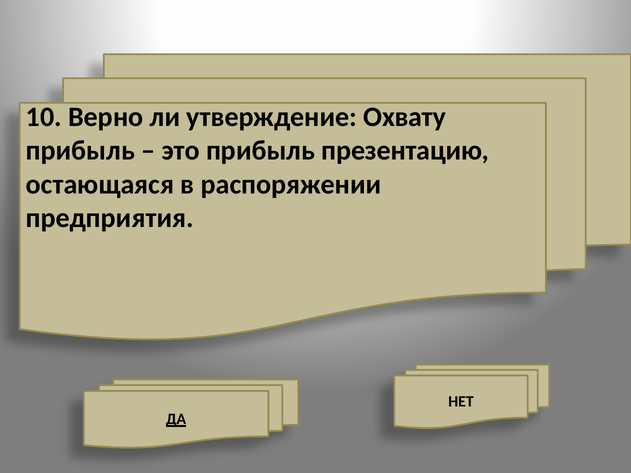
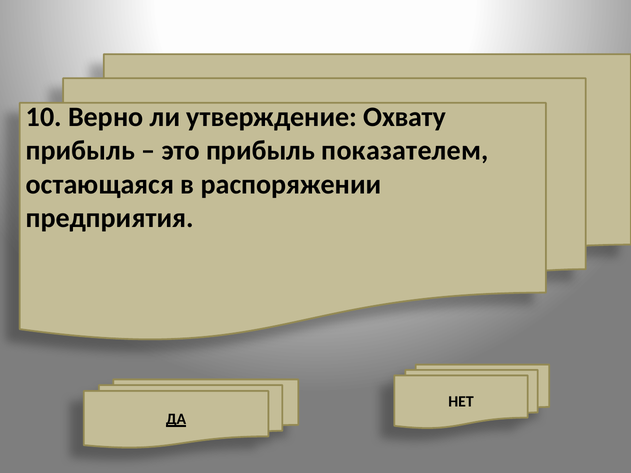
презентацию: презентацию -> показателем (405, 151)
